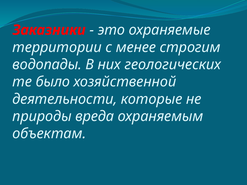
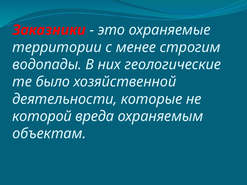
геологических: геологических -> геологические (173, 65)
природы: природы -> которой (42, 117)
